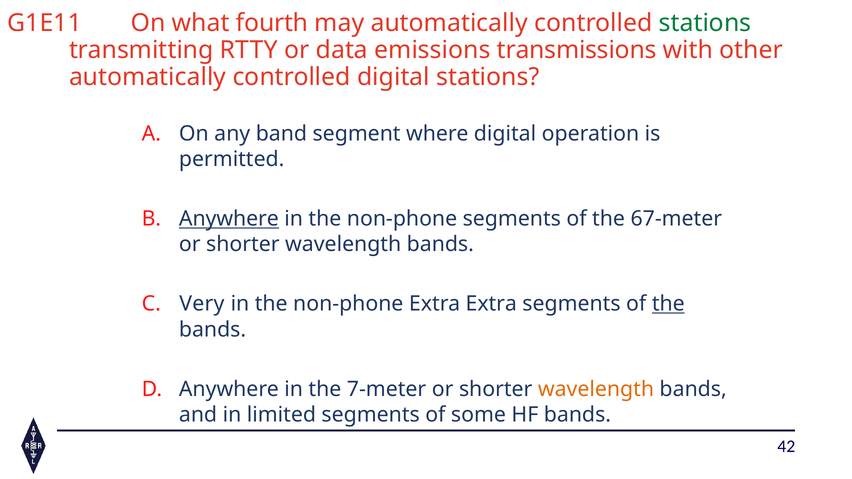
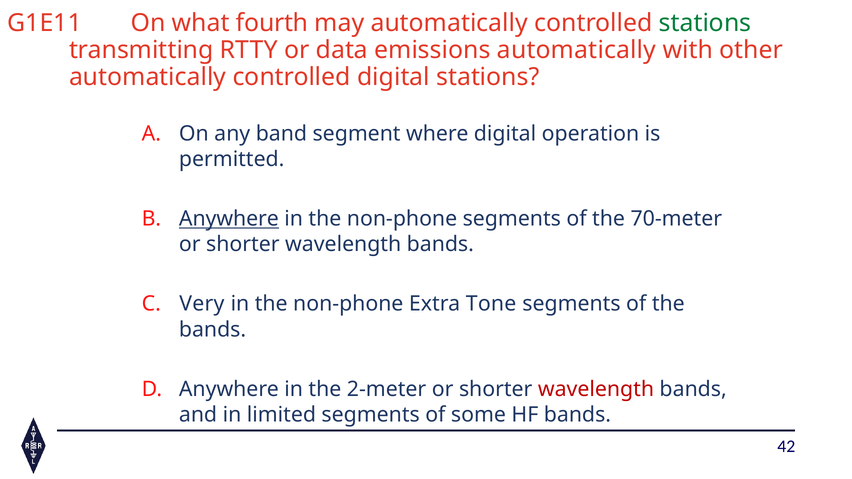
emissions transmissions: transmissions -> automatically (577, 50)
67-meter: 67-meter -> 70-meter (676, 219)
Extra Extra: Extra -> Tone (491, 304)
the underline: present -> none (668, 304)
7-meter: 7-meter -> 2-meter (387, 389)
wavelength colour: orange -> red (596, 389)
